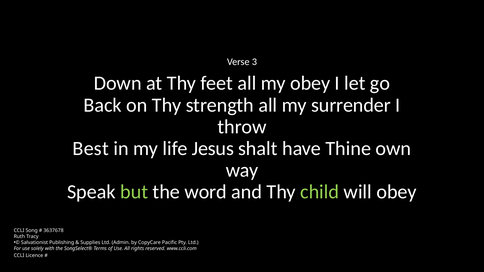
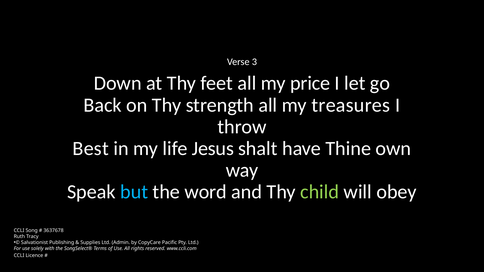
my obey: obey -> price (310, 83)
surrender: surrender -> treasures (351, 105)
but colour: light green -> light blue (134, 192)
